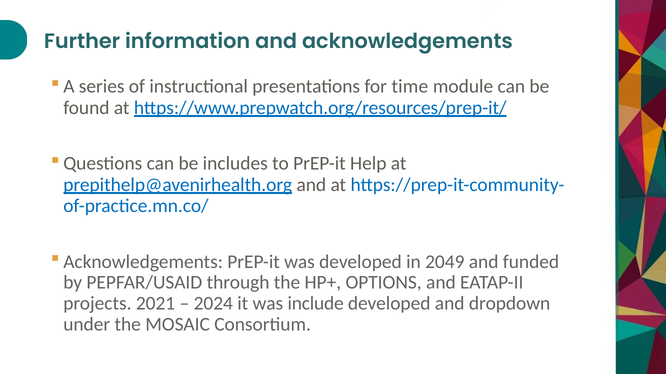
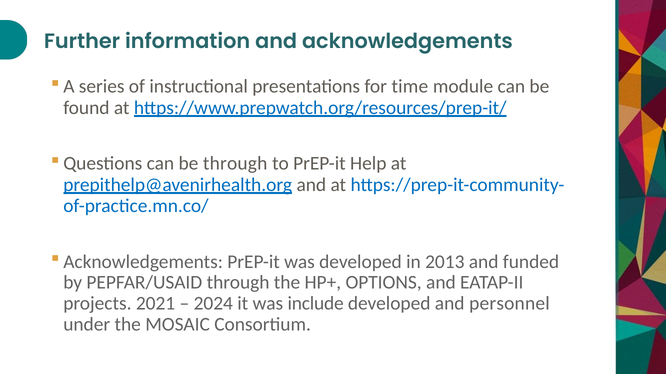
be includes: includes -> through (235, 164)
2049: 2049 -> 2013 (445, 262)
dropdown: dropdown -> personnel (509, 304)
